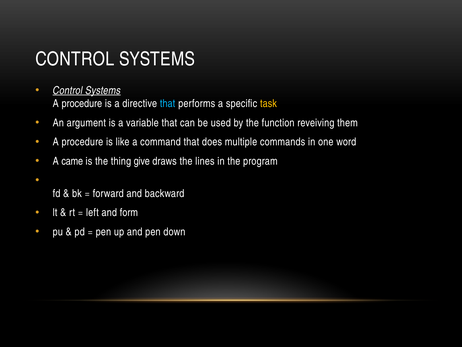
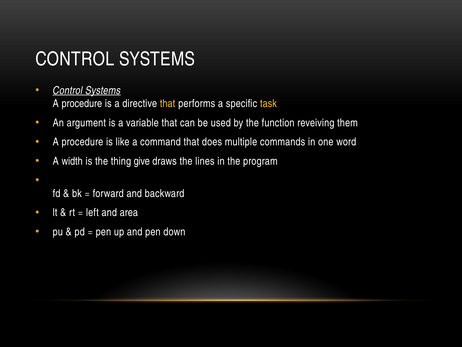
that colour: light blue -> yellow (168, 104)
came: came -> width (72, 161)
form: form -> area (129, 212)
